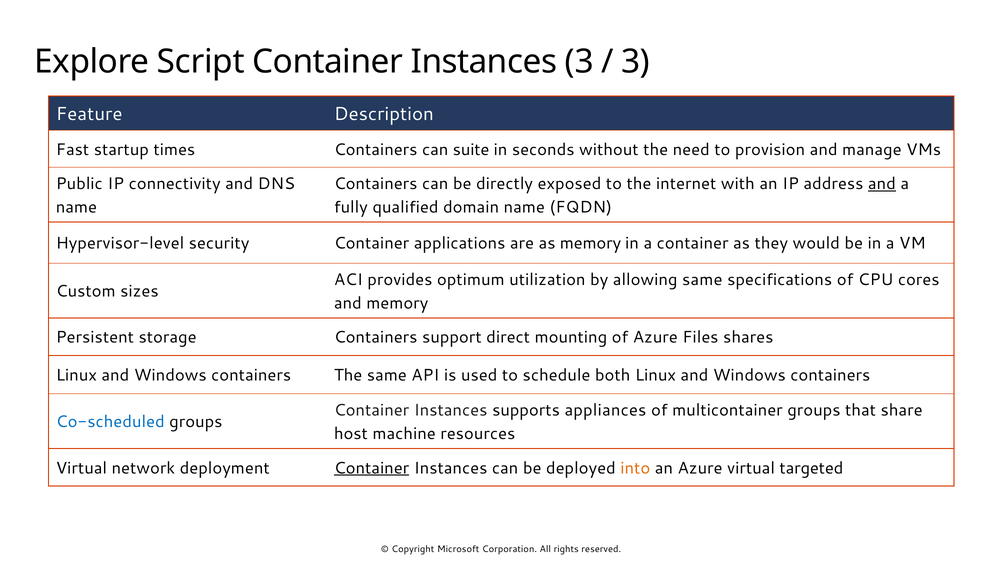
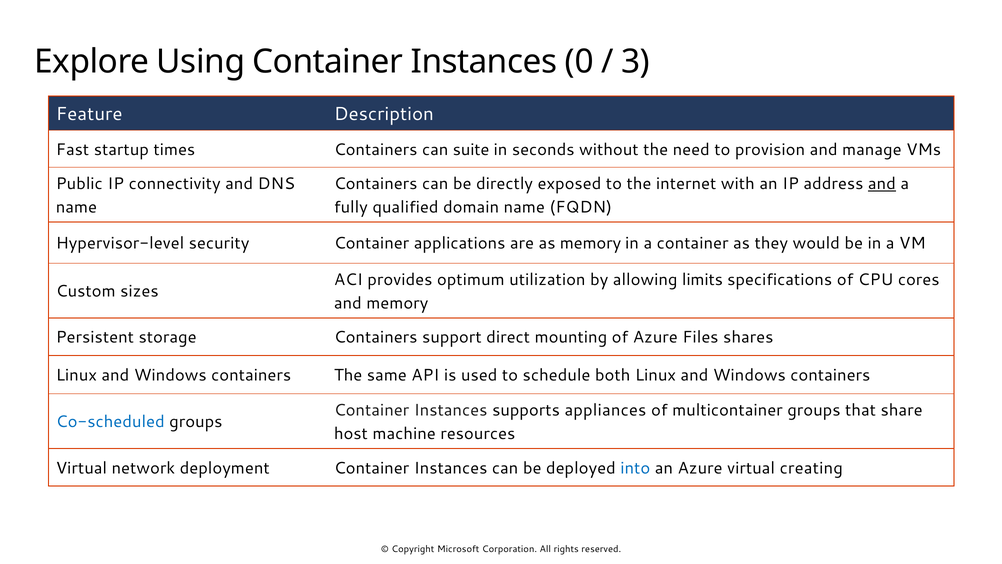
Script: Script -> Using (201, 62)
Instances 3: 3 -> 0 (579, 62)
allowing same: same -> limits (702, 279)
Container underline: present -> none (372, 468)
into colour: orange -> blue (635, 468)
targeted: targeted -> creating (811, 468)
